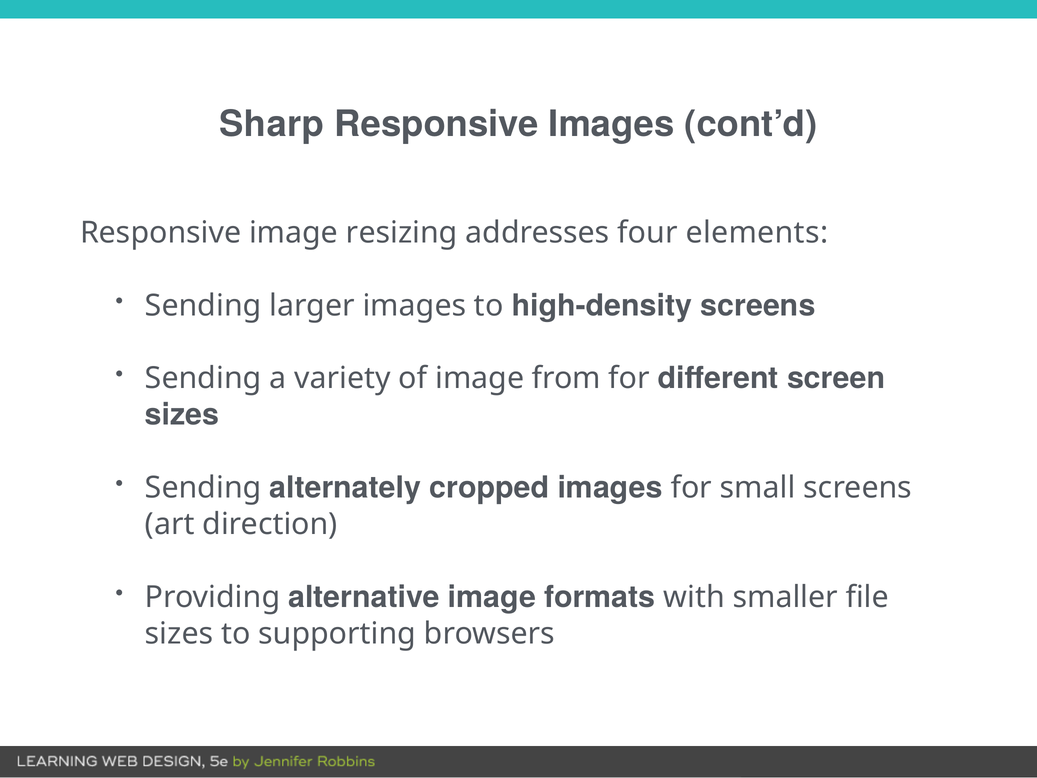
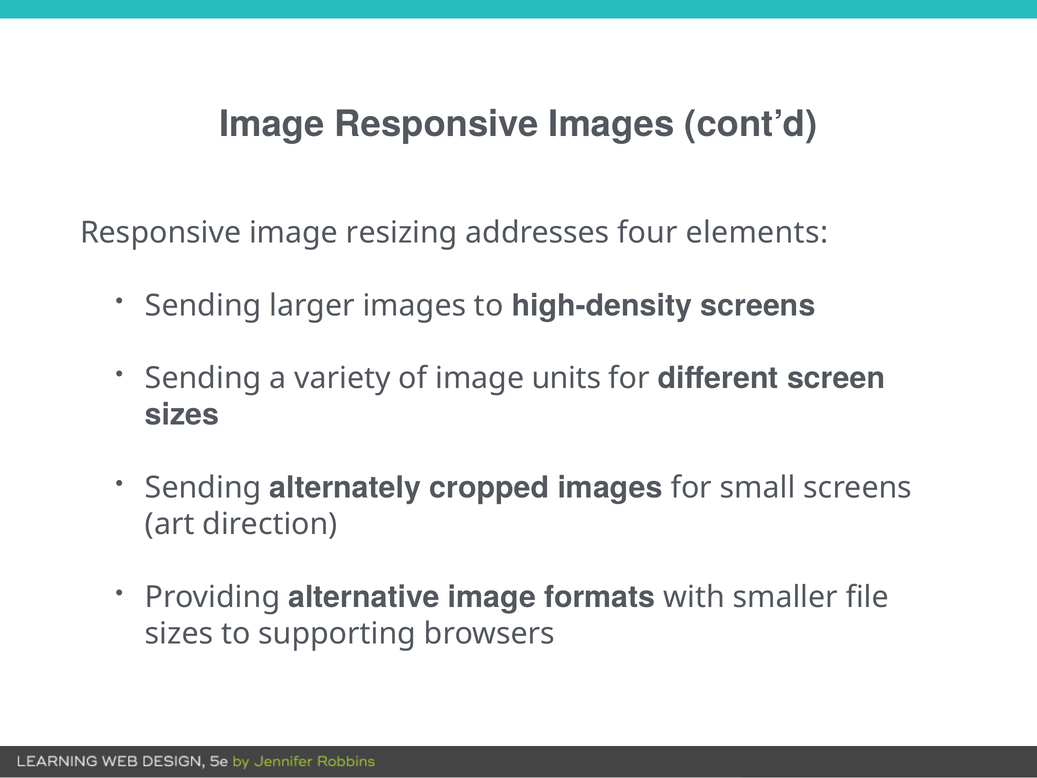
Sharp: Sharp -> Image (272, 124)
from: from -> units (566, 378)
